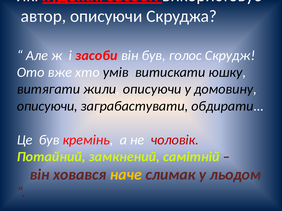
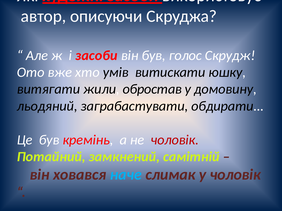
жили описуючи: описуючи -> обростав (152, 89)
описуючи: описуючи -> льодяний (47, 106)
наче colour: yellow -> light blue (126, 175)
у льодом: льодом -> чоловік (235, 175)
